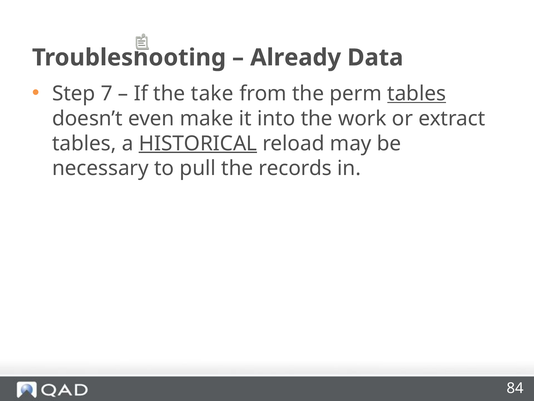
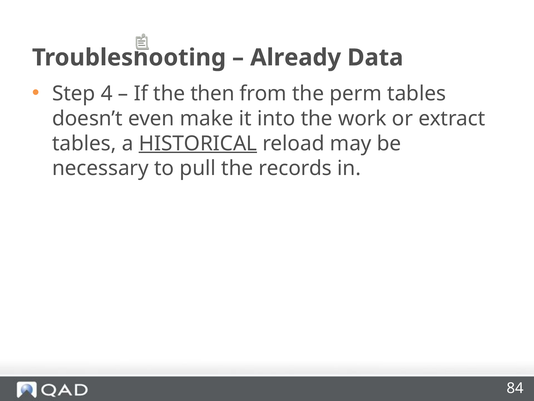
7: 7 -> 4 (107, 93)
take: take -> then (212, 93)
tables underline: present -> none (417, 93)
